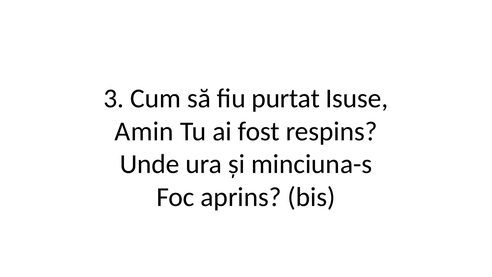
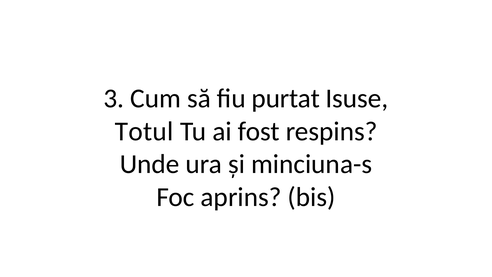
Amin: Amin -> Totul (144, 131)
